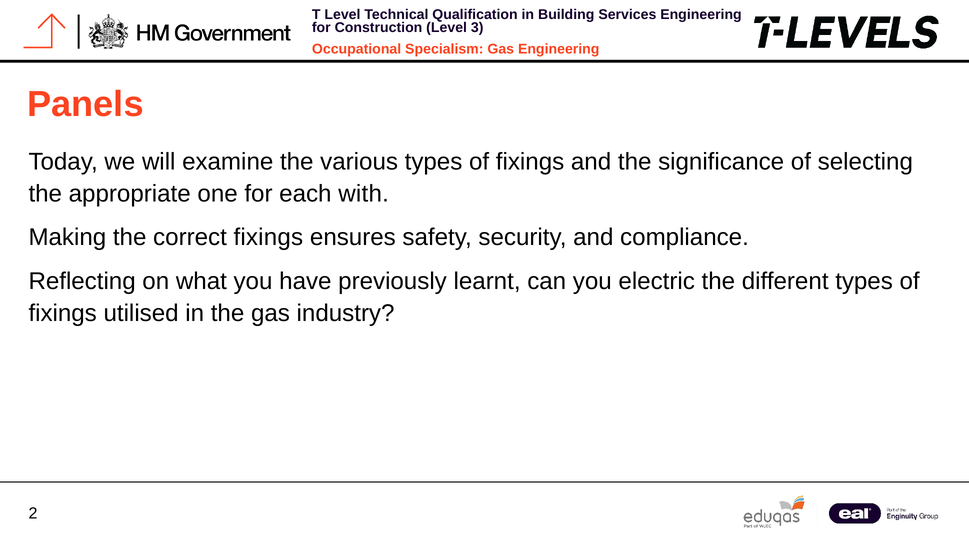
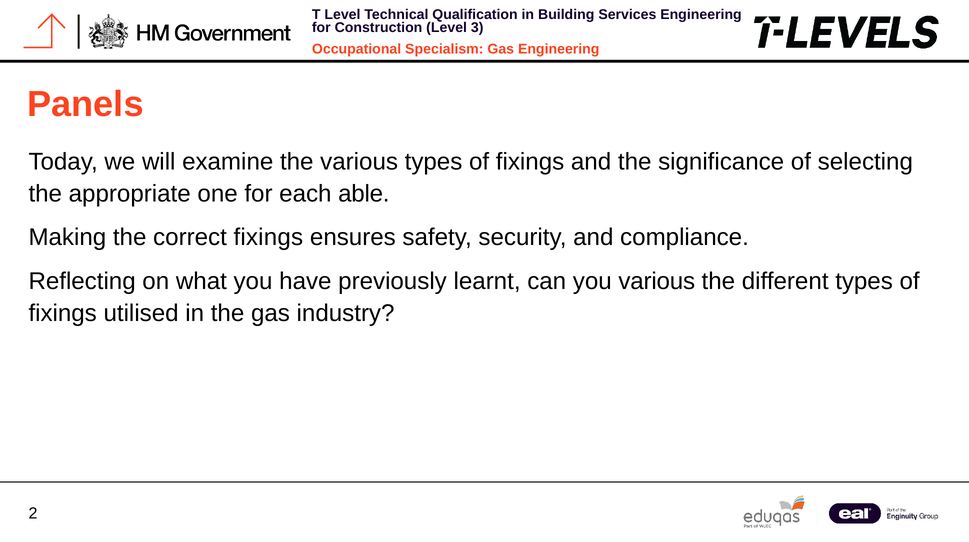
with: with -> able (364, 193)
you electric: electric -> various (657, 281)
